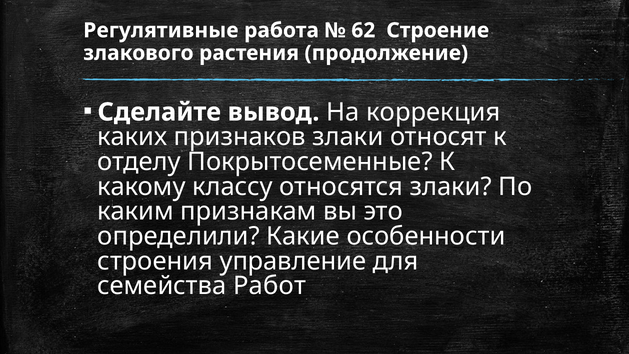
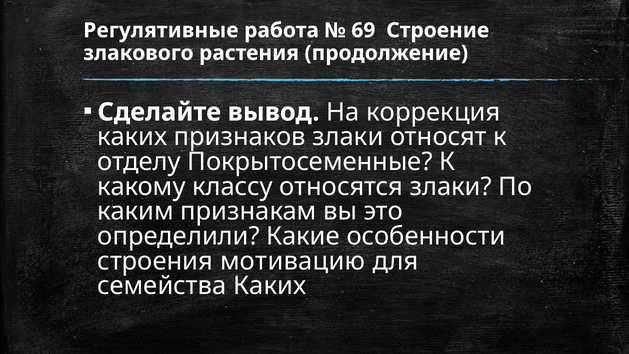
62: 62 -> 69 (363, 30)
управление: управление -> мотивацию (293, 261)
семейства Работ: Работ -> Каких (270, 286)
